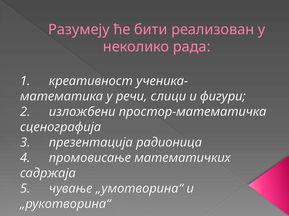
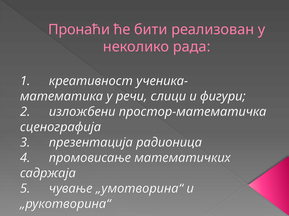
Разумеју: Разумеју -> Пронаћи (79, 30)
